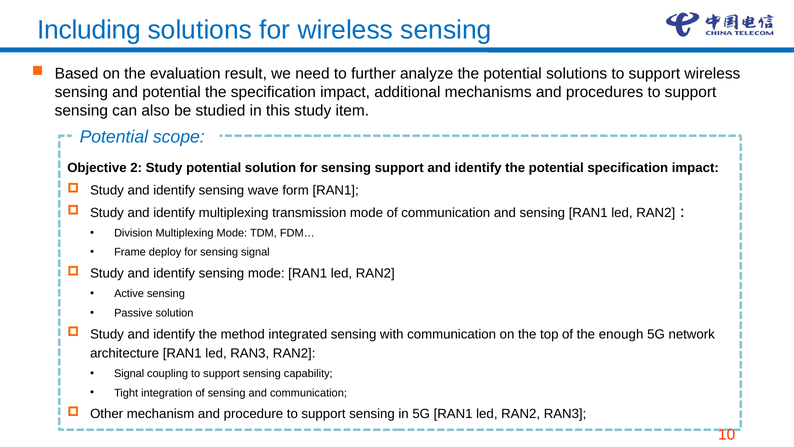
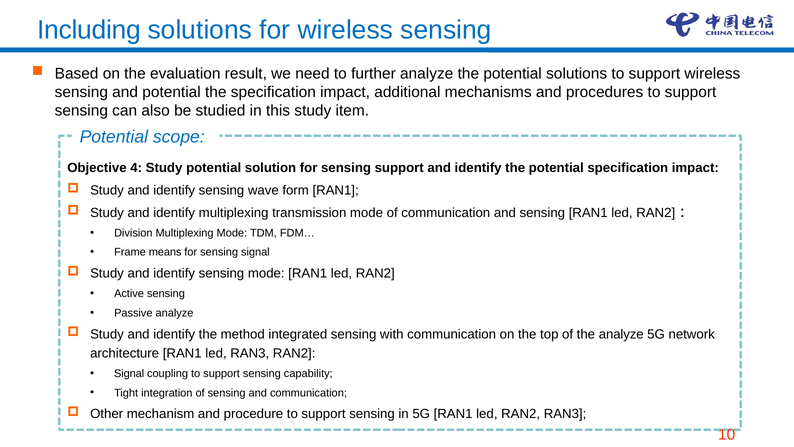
2: 2 -> 4 (136, 168)
deploy: deploy -> means (165, 252)
Passive solution: solution -> analyze (175, 313)
the enough: enough -> analyze (621, 334)
